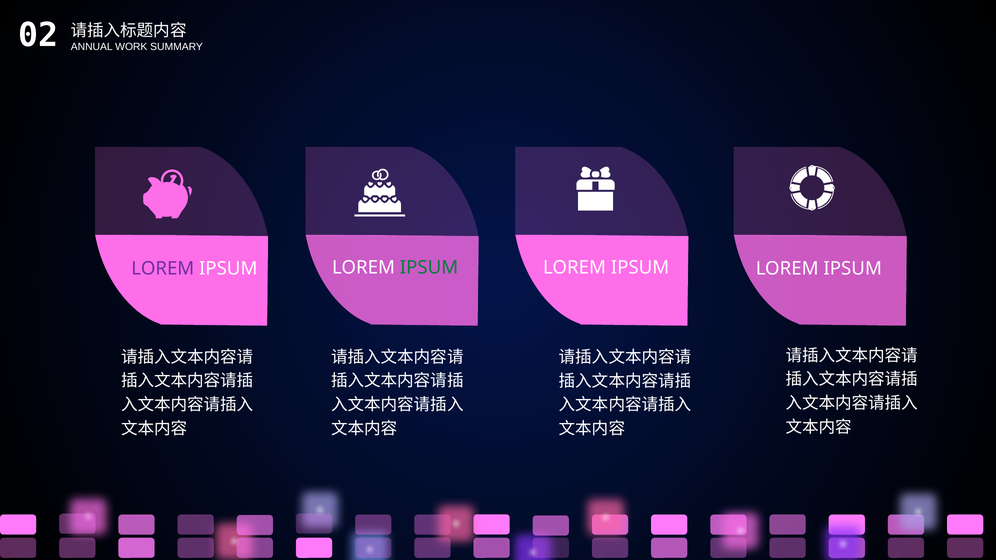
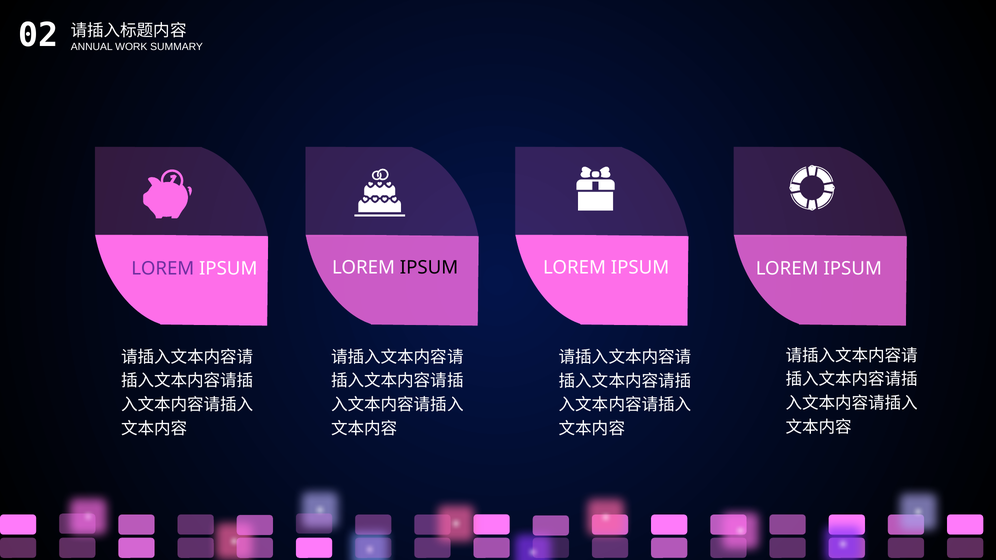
IPSUM colour: green -> black (429, 268)
